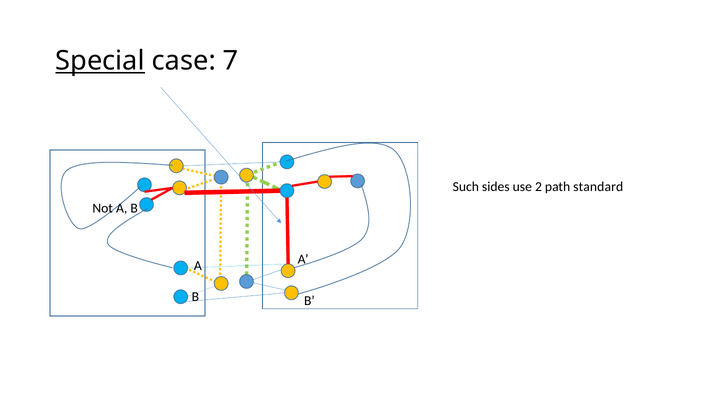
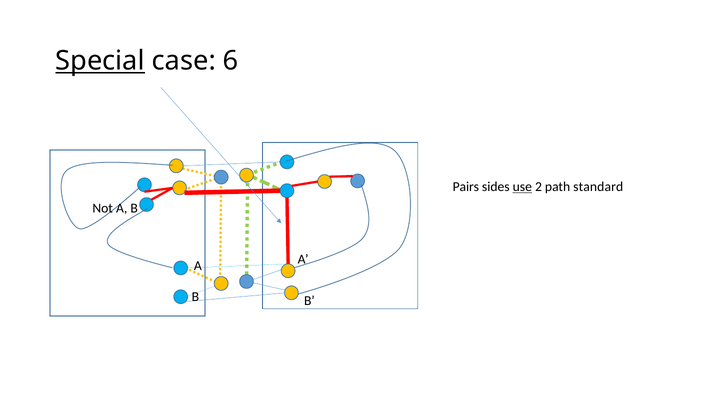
7: 7 -> 6 (231, 61)
Such: Such -> Pairs (466, 187)
use underline: none -> present (522, 187)
